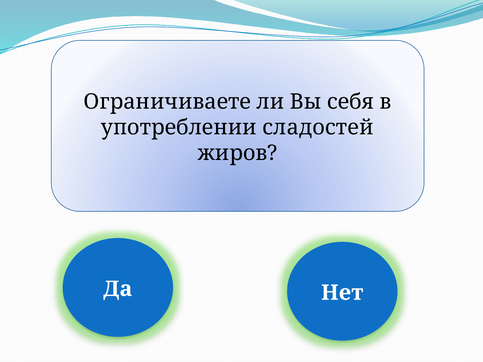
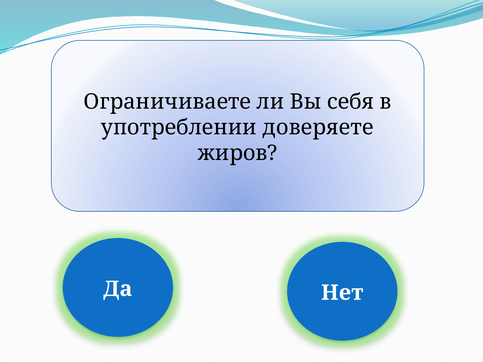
сладостей: сладостей -> доверяете (318, 127)
